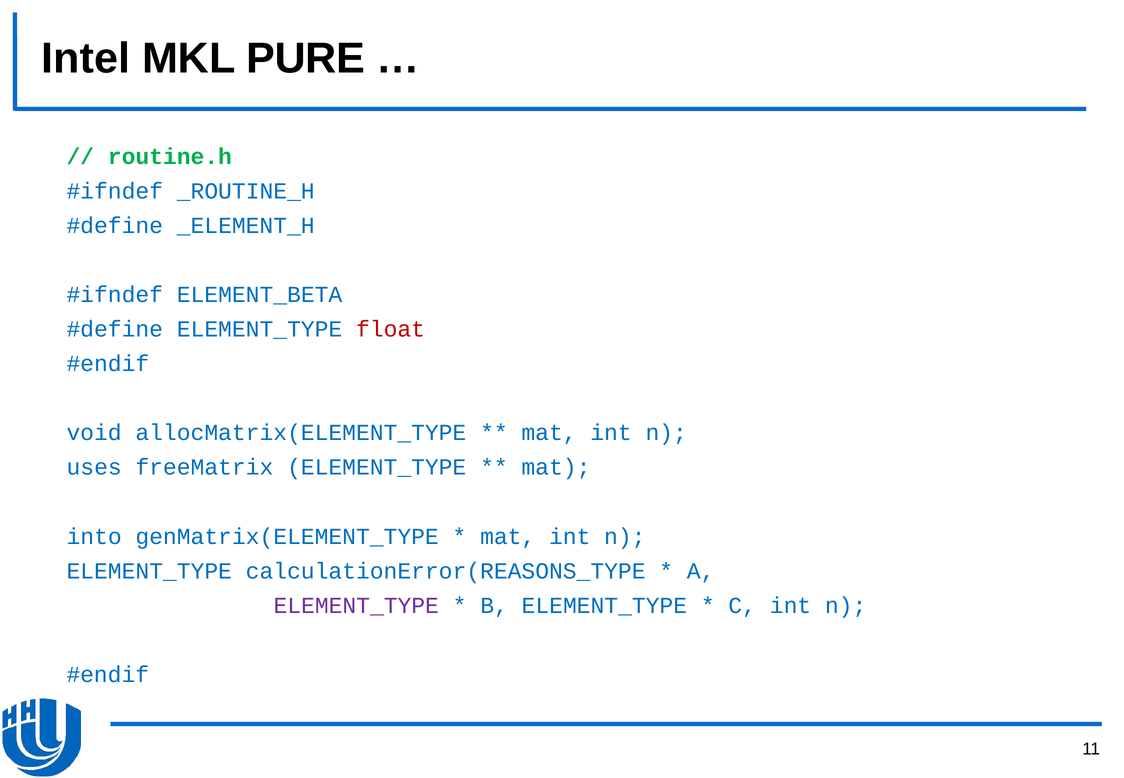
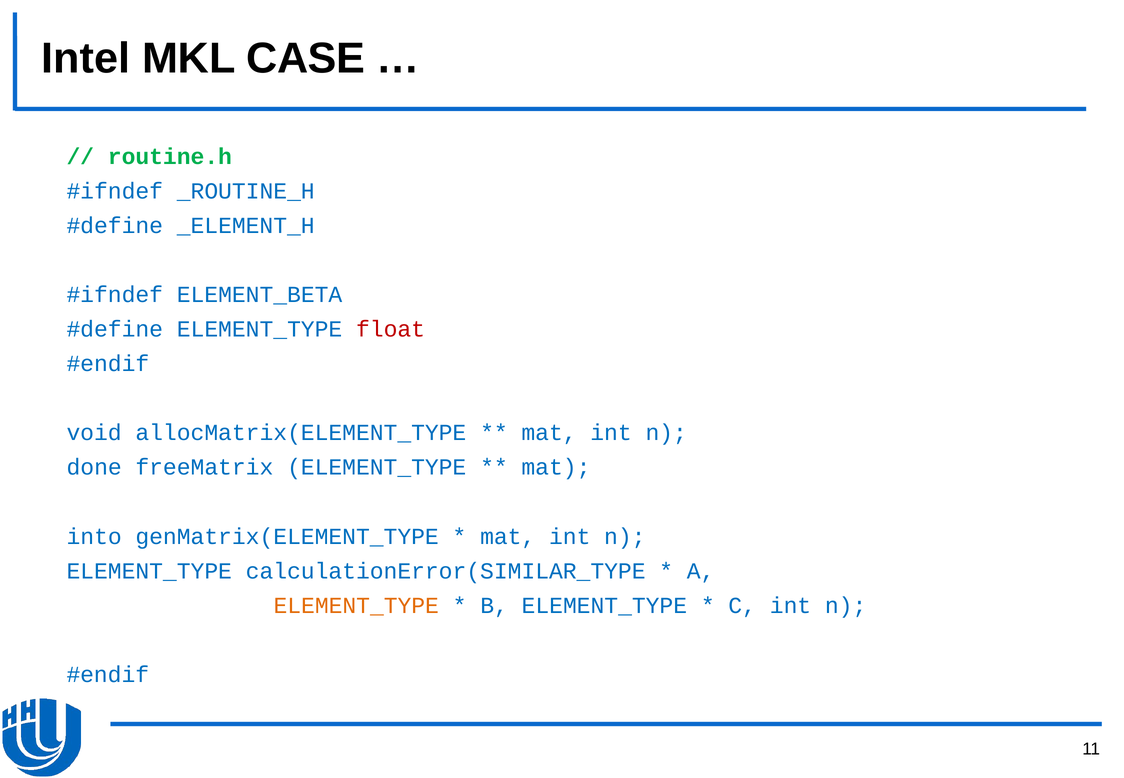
PURE: PURE -> CASE (306, 58)
uses: uses -> done (94, 467)
calculationError(REASONS_TYPE: calculationError(REASONS_TYPE -> calculationError(SIMILAR_TYPE (446, 571)
ELEMENT_TYPE colour: purple -> orange (356, 606)
